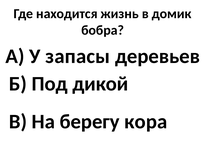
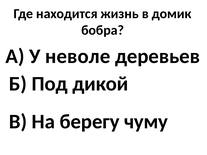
запасы: запасы -> неволе (78, 56)
кора: кора -> чуму (146, 122)
